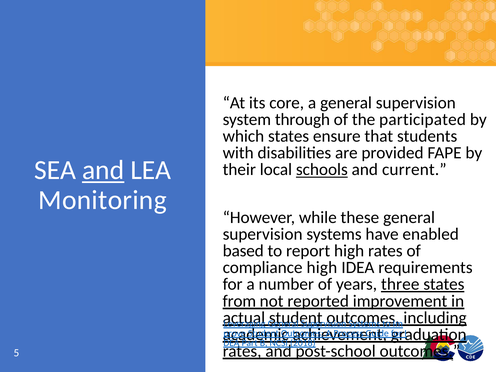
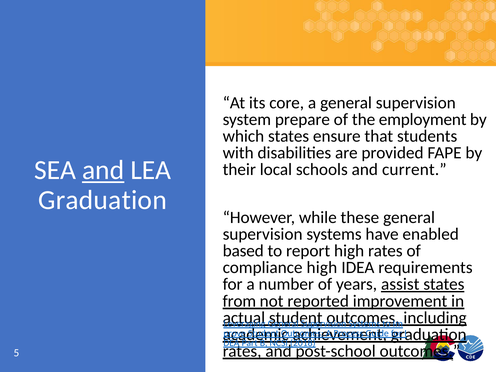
through: through -> prepare (302, 119)
participated: participated -> employment (423, 119)
schools underline: present -> none (322, 170)
Monitoring: Monitoring -> Graduation (103, 200)
three: three -> assist (400, 284)
